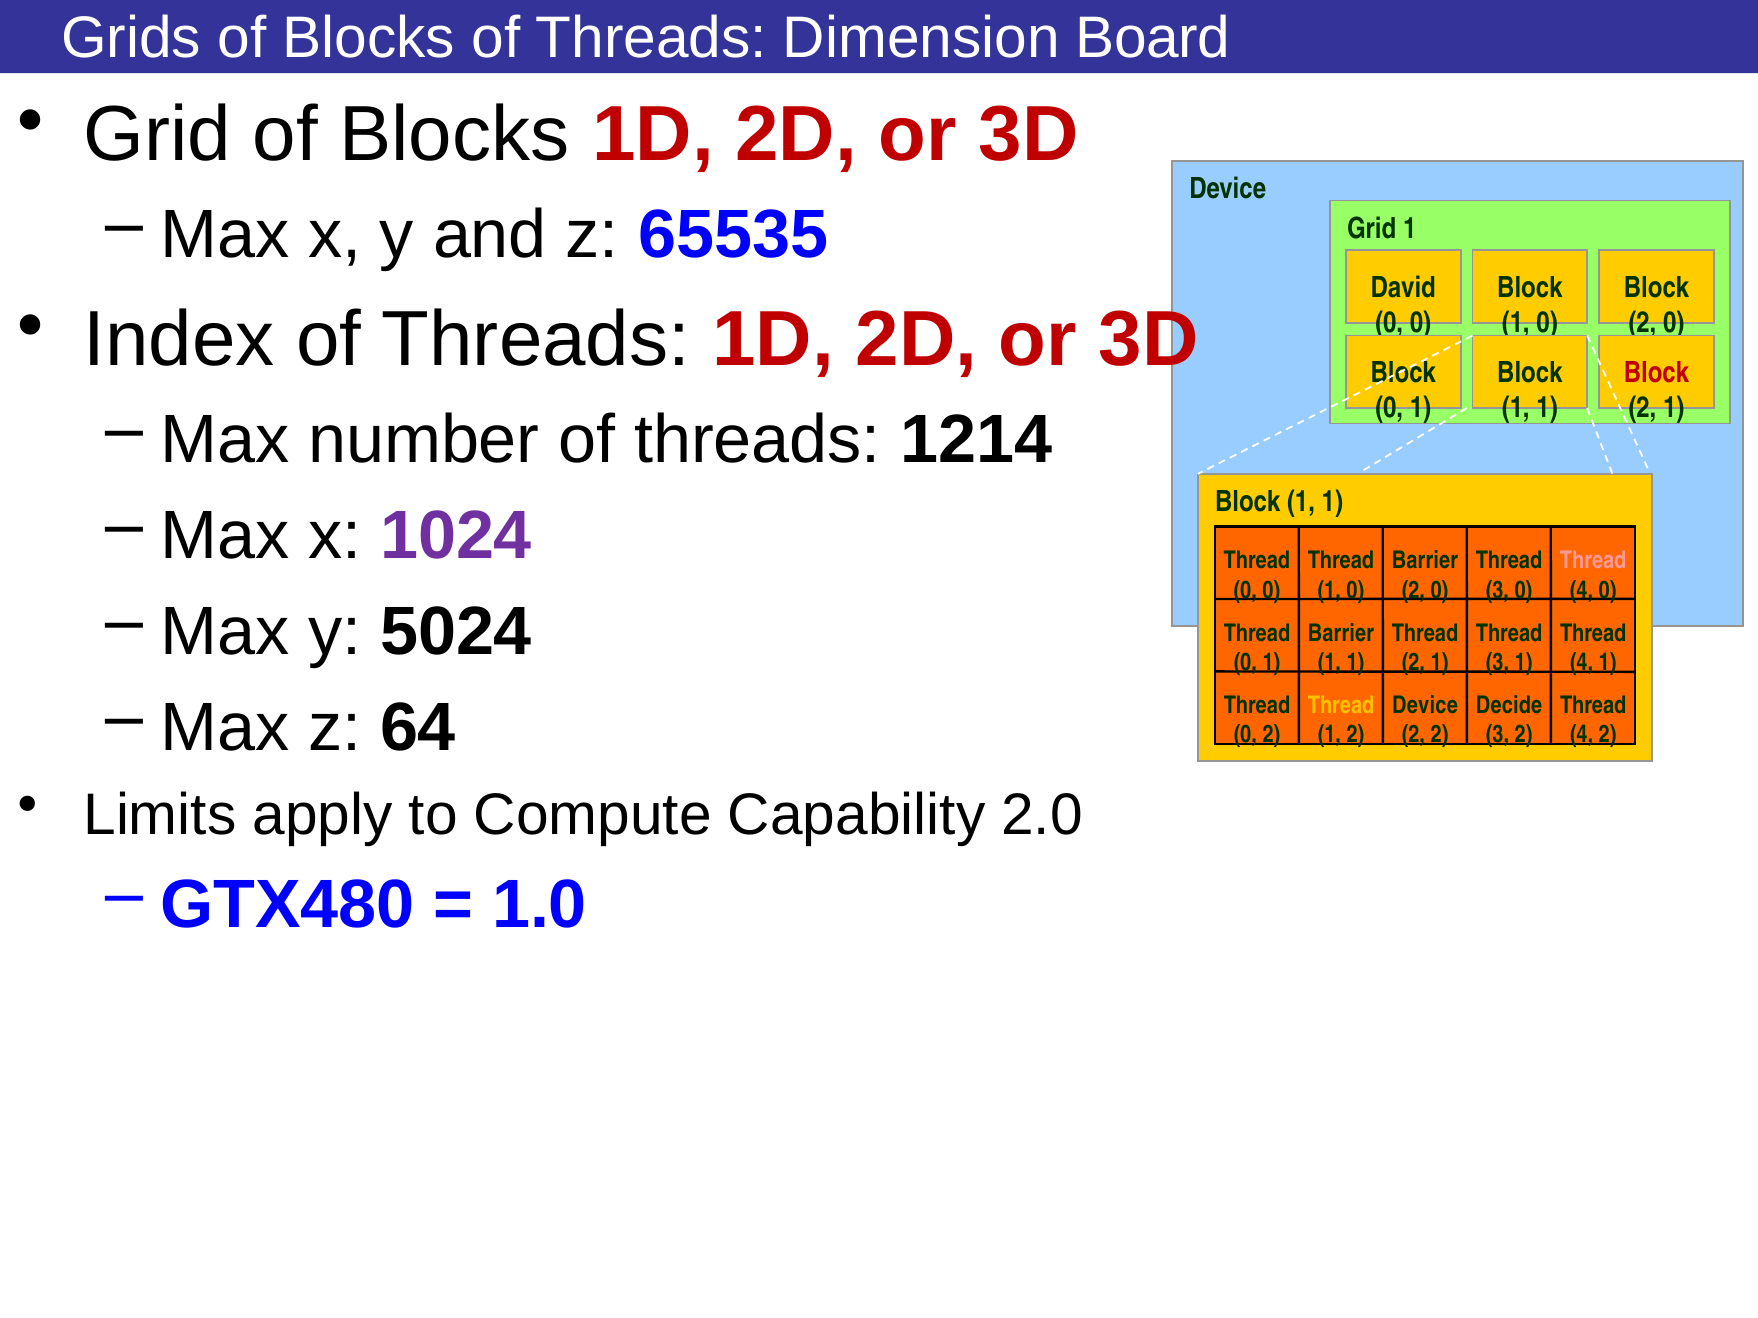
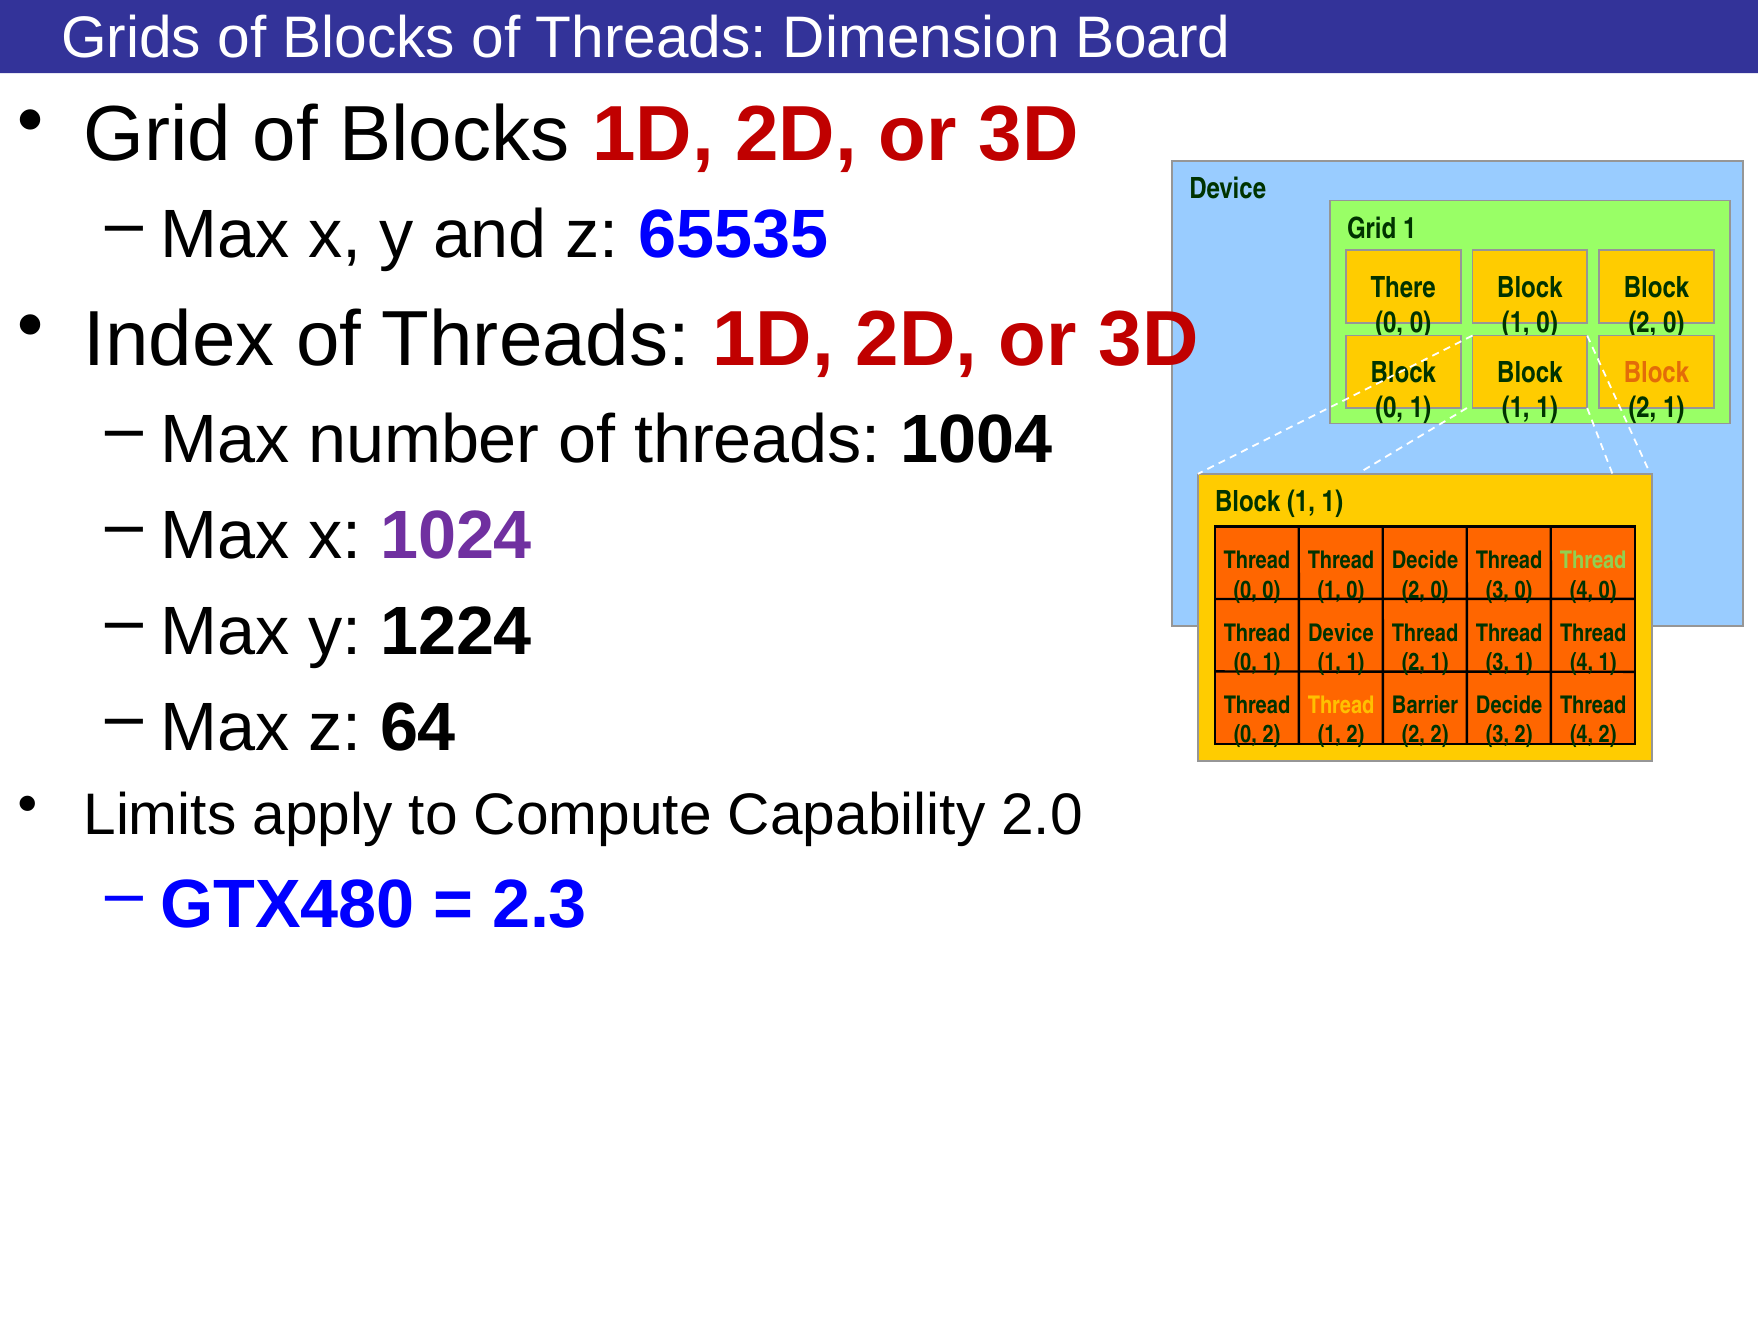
David: David -> There (1403, 288)
Block colour: red -> orange (1656, 373)
1214: 1214 -> 1004 (976, 441)
Barrier: Barrier -> Decide (1425, 561)
Thread colour: pink -> light green (1593, 561)
5024: 5024 -> 1224 (456, 632)
Barrier: Barrier -> Device (1341, 633)
Device: Device -> Barrier (1425, 705)
1.0: 1.0 -> 2.3 (540, 906)
